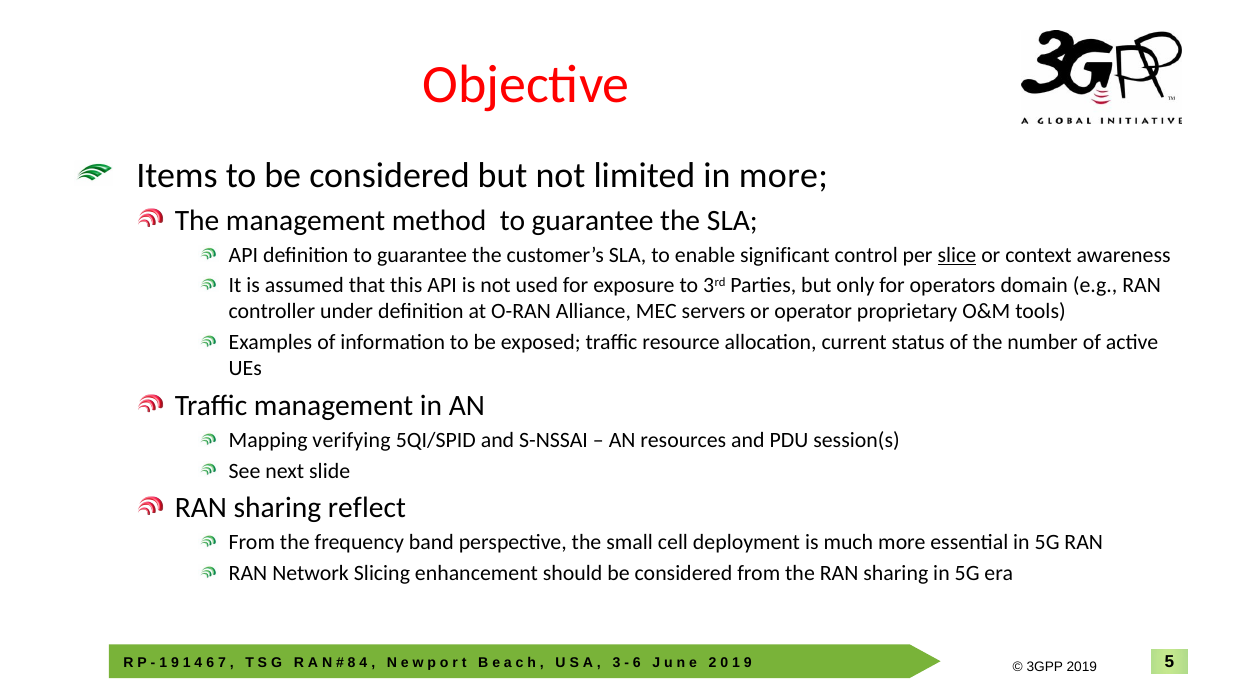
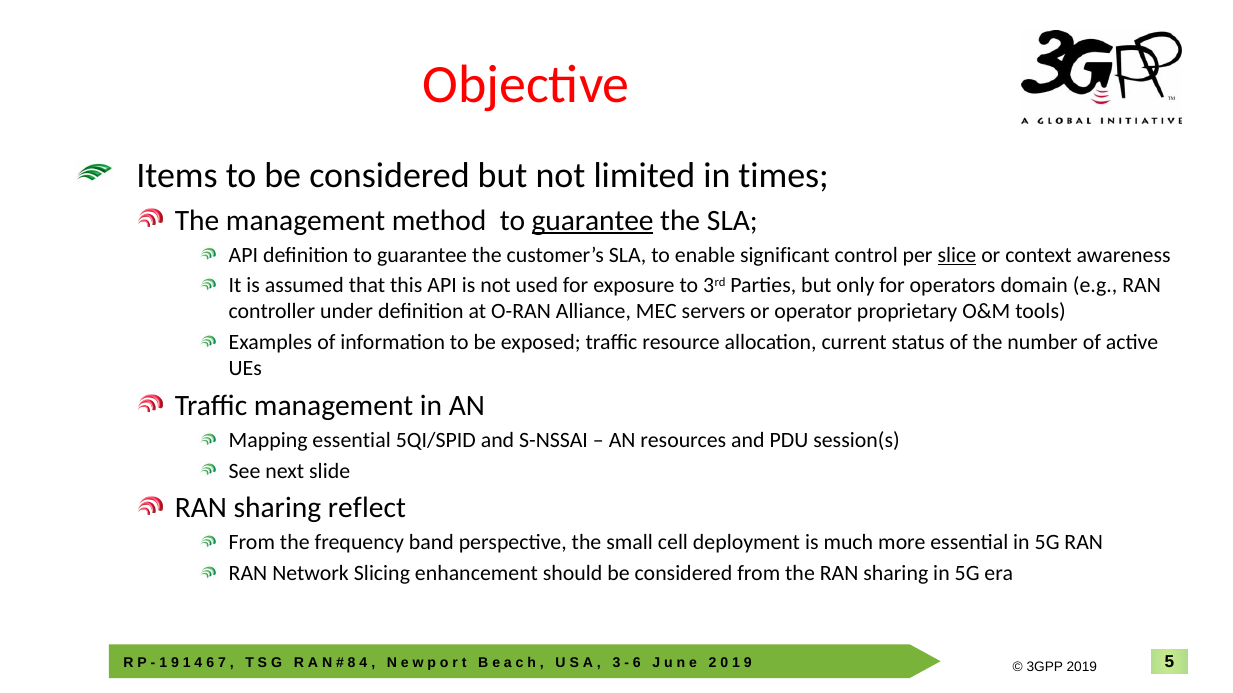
in more: more -> times (784, 176)
guarantee underline: none -> present (593, 221)
Mapping verifying: verifying -> essential (352, 441)
